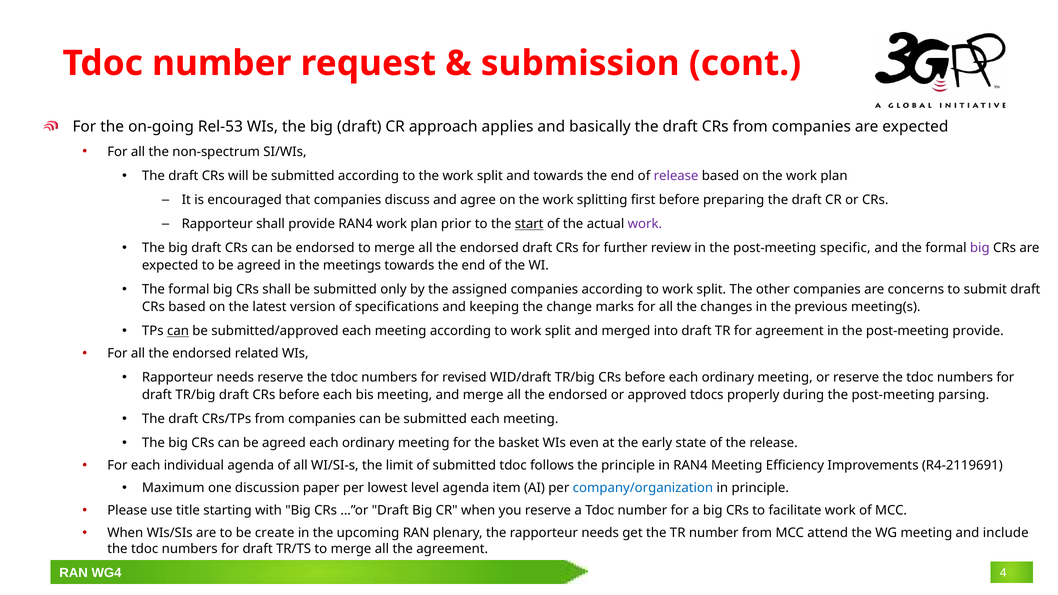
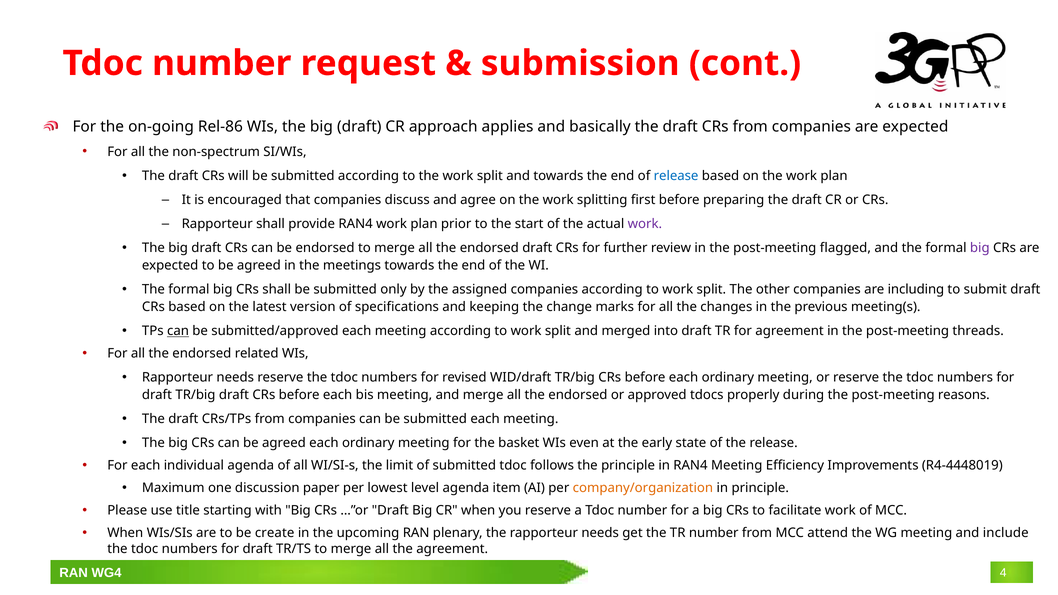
Rel-53: Rel-53 -> Rel-86 (220, 127)
release colour: purple -> blue (676, 176)
start underline: present -> none (529, 224)
specific: specific -> flagged (845, 248)
concerns: concerns -> including (916, 290)
post-meeting provide: provide -> threads (978, 331)
parsing: parsing -> reasons (964, 395)
R4-2119691: R4-2119691 -> R4-4448019 (962, 466)
company/organization colour: blue -> orange (643, 488)
